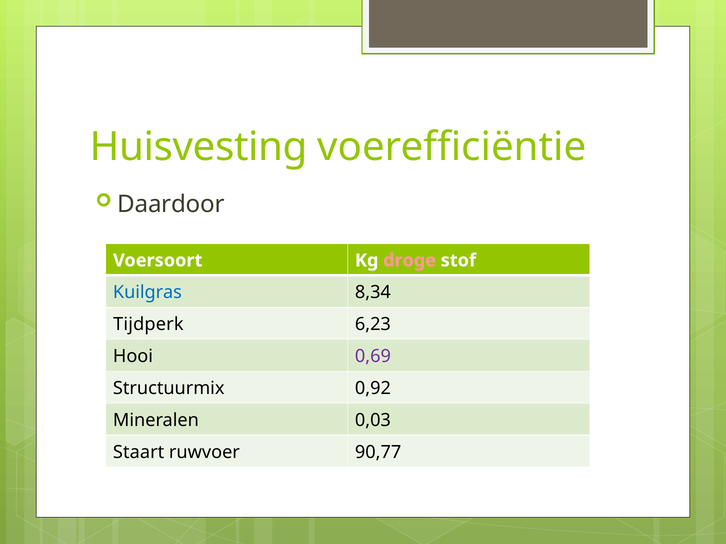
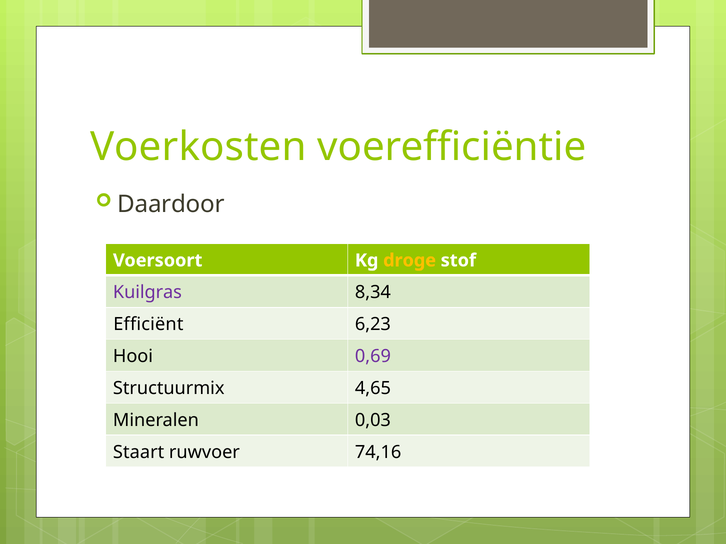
Huisvesting: Huisvesting -> Voerkosten (198, 147)
droge colour: pink -> yellow (410, 261)
Kuilgras colour: blue -> purple (147, 293)
Tijdperk: Tijdperk -> Efficiënt (148, 325)
0,92: 0,92 -> 4,65 (373, 389)
90,77: 90,77 -> 74,16 (378, 453)
